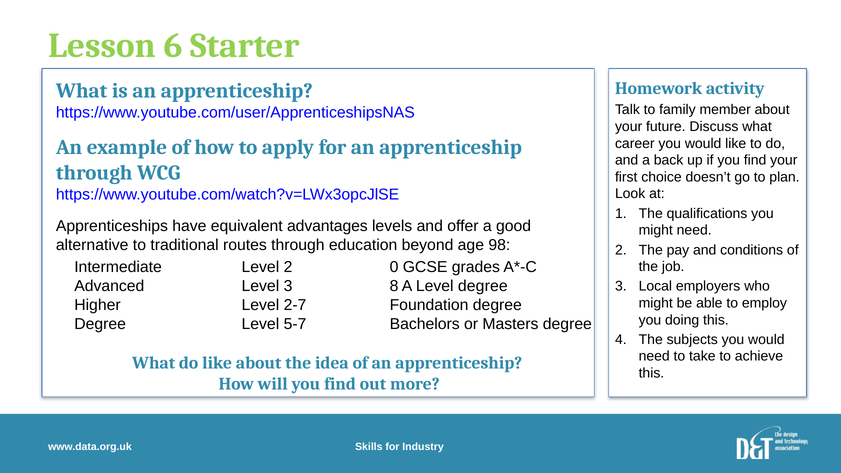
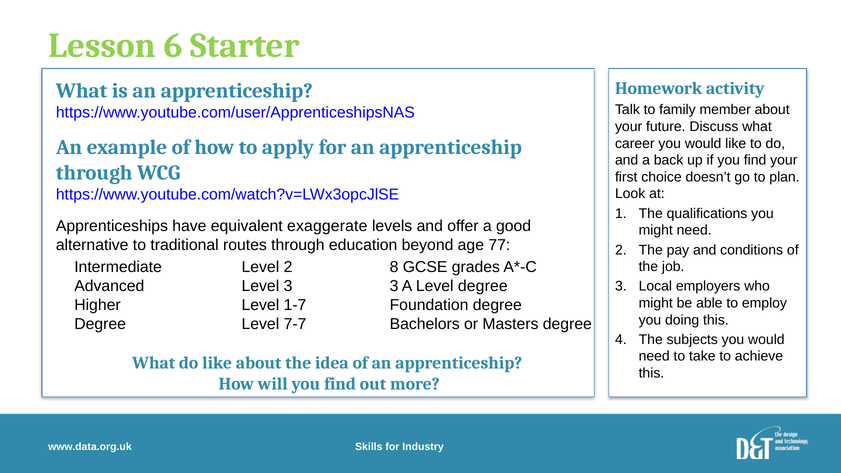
advantages: advantages -> exaggerate (327, 226)
98: 98 -> 77 (499, 245)
0: 0 -> 8 (394, 267)
3 8: 8 -> 3 (394, 286)
2-7: 2-7 -> 1-7 (295, 305)
5-7: 5-7 -> 7-7 (295, 324)
